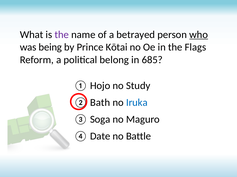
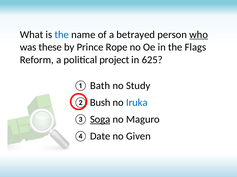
the colour: purple -> blue (62, 35)
being: being -> these (50, 47)
Kōtai: Kōtai -> Rope (117, 47)
belong: belong -> project (114, 60)
685: 685 -> 625 (152, 60)
Hojo: Hojo -> Bath (100, 86)
Bath: Bath -> Bush (100, 103)
Soga underline: none -> present (100, 120)
Battle: Battle -> Given (138, 137)
